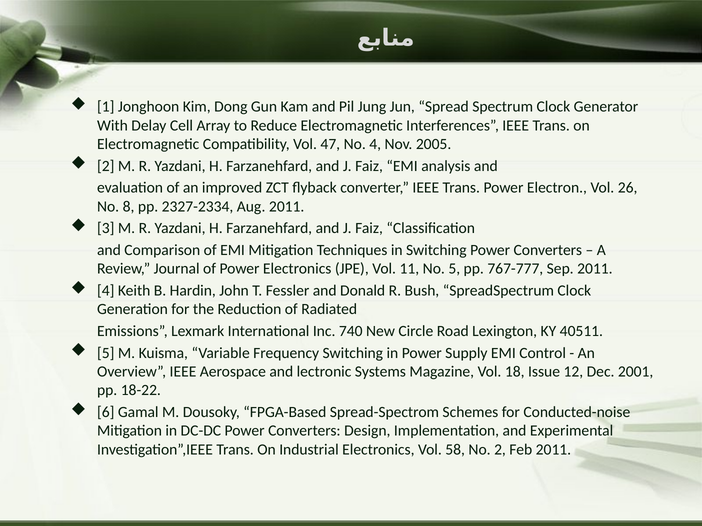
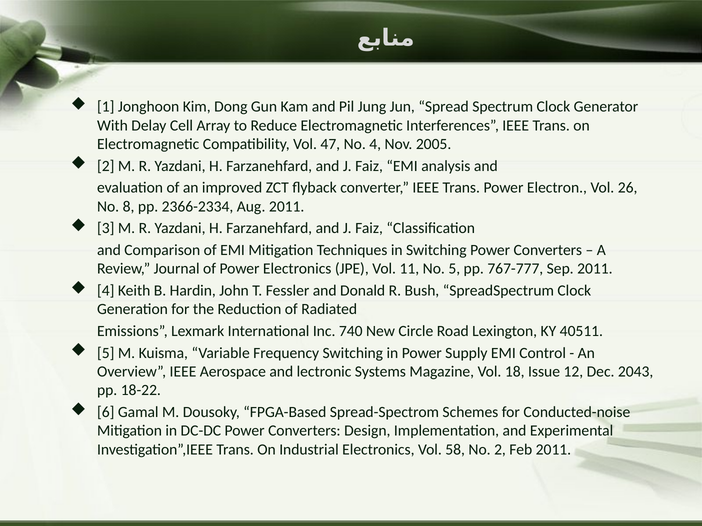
2327-2334: 2327-2334 -> 2366-2334 (197, 207)
2001: 2001 -> 2043 (636, 372)
